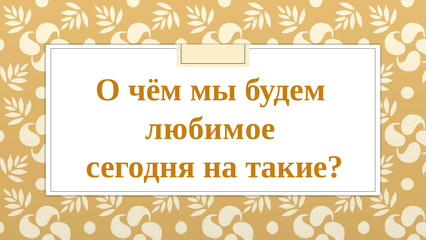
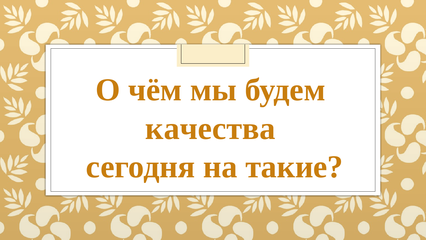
любимое: любимое -> качества (210, 128)
